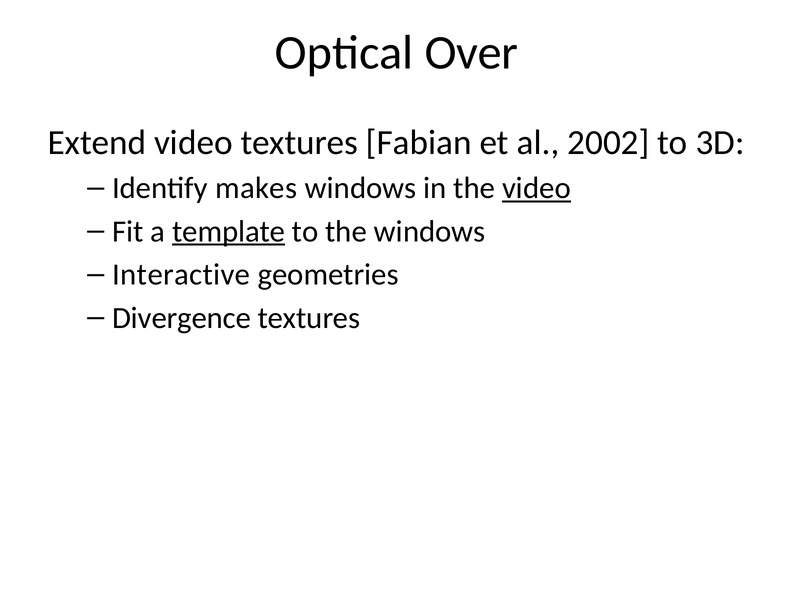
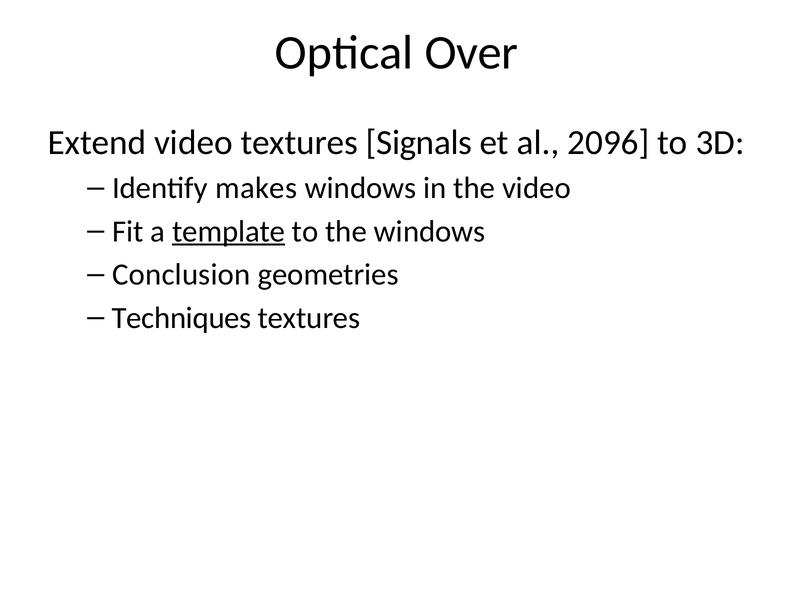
Fabian: Fabian -> Signals (419, 143)
2002: 2002 -> 2096 (608, 143)
video underline: present -> none (536, 188)
Interactive: Interactive -> Conclusion (181, 274)
Divergence: Divergence -> Techniques (182, 318)
